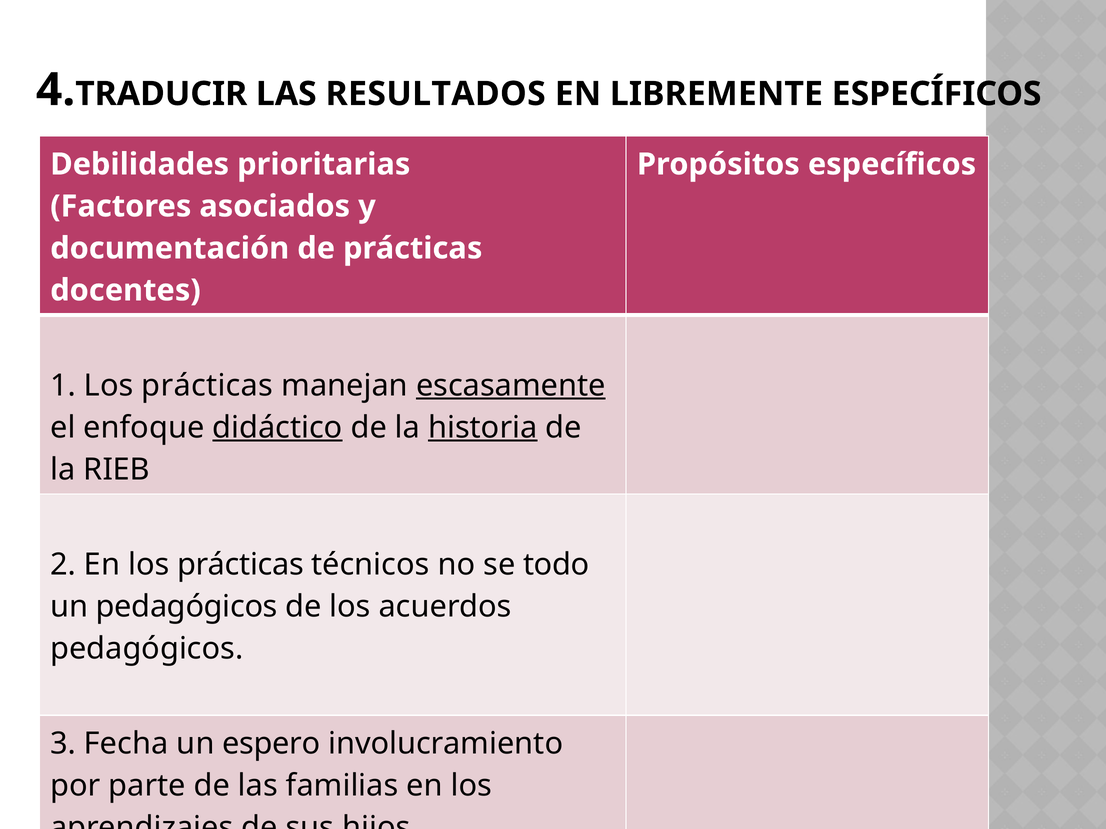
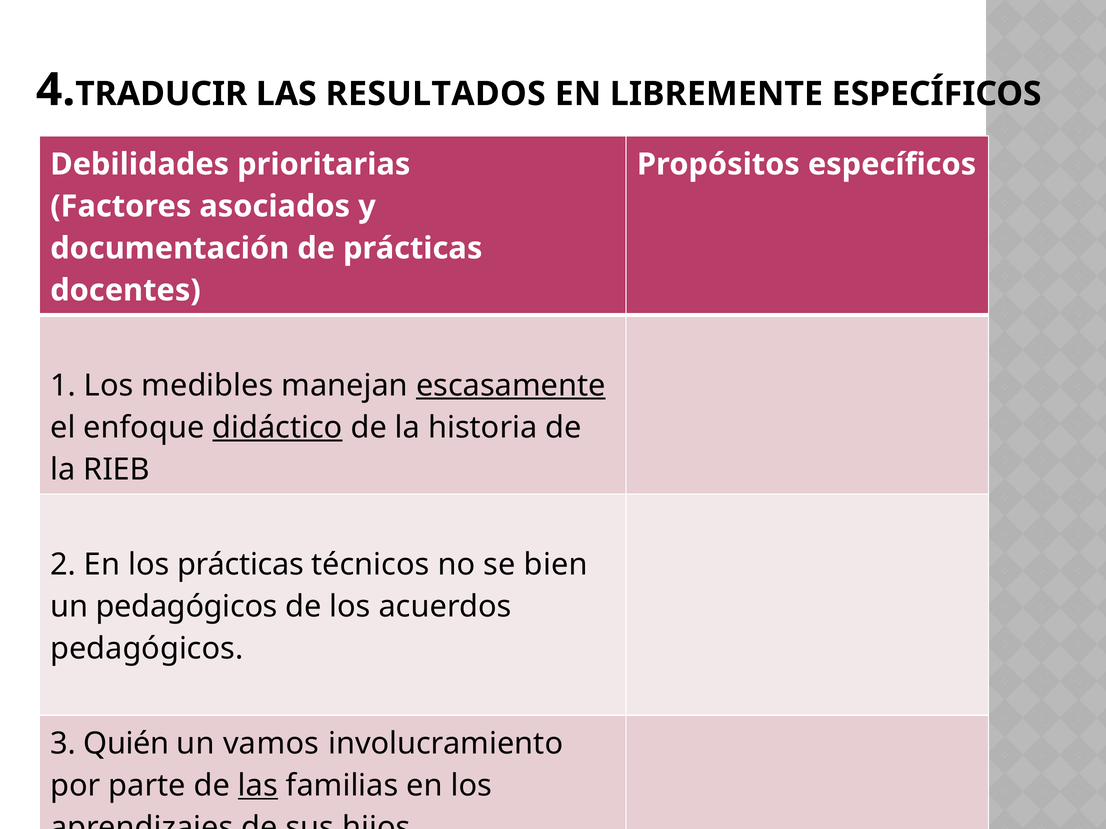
1 Los prácticas: prácticas -> medibles (207, 386)
historia underline: present -> none (483, 428)
todo: todo -> bien (556, 565)
Fecha: Fecha -> Quién (126, 744)
espero: espero -> vamos (271, 744)
las underline: none -> present (258, 786)
